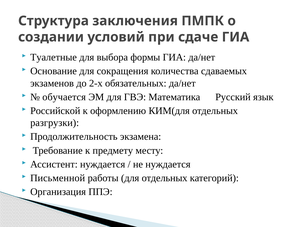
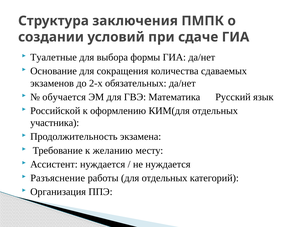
разгрузки: разгрузки -> участника (55, 123)
предмету: предмету -> желанию (113, 151)
Письменной: Письменной -> Разъяснение (58, 178)
